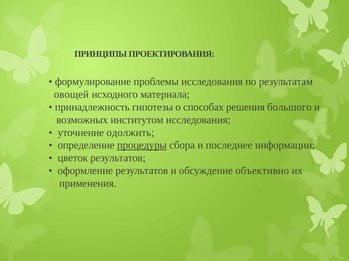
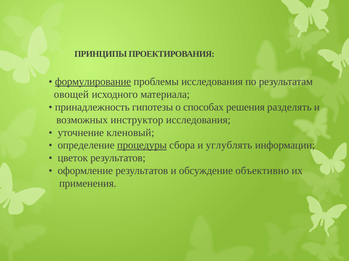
формулирование underline: none -> present (93, 82)
большого: большого -> разделять (289, 107)
институтом: институтом -> инструктор (137, 120)
одолжить: одолжить -> кленовый (130, 133)
последнее: последнее -> углублять (229, 146)
